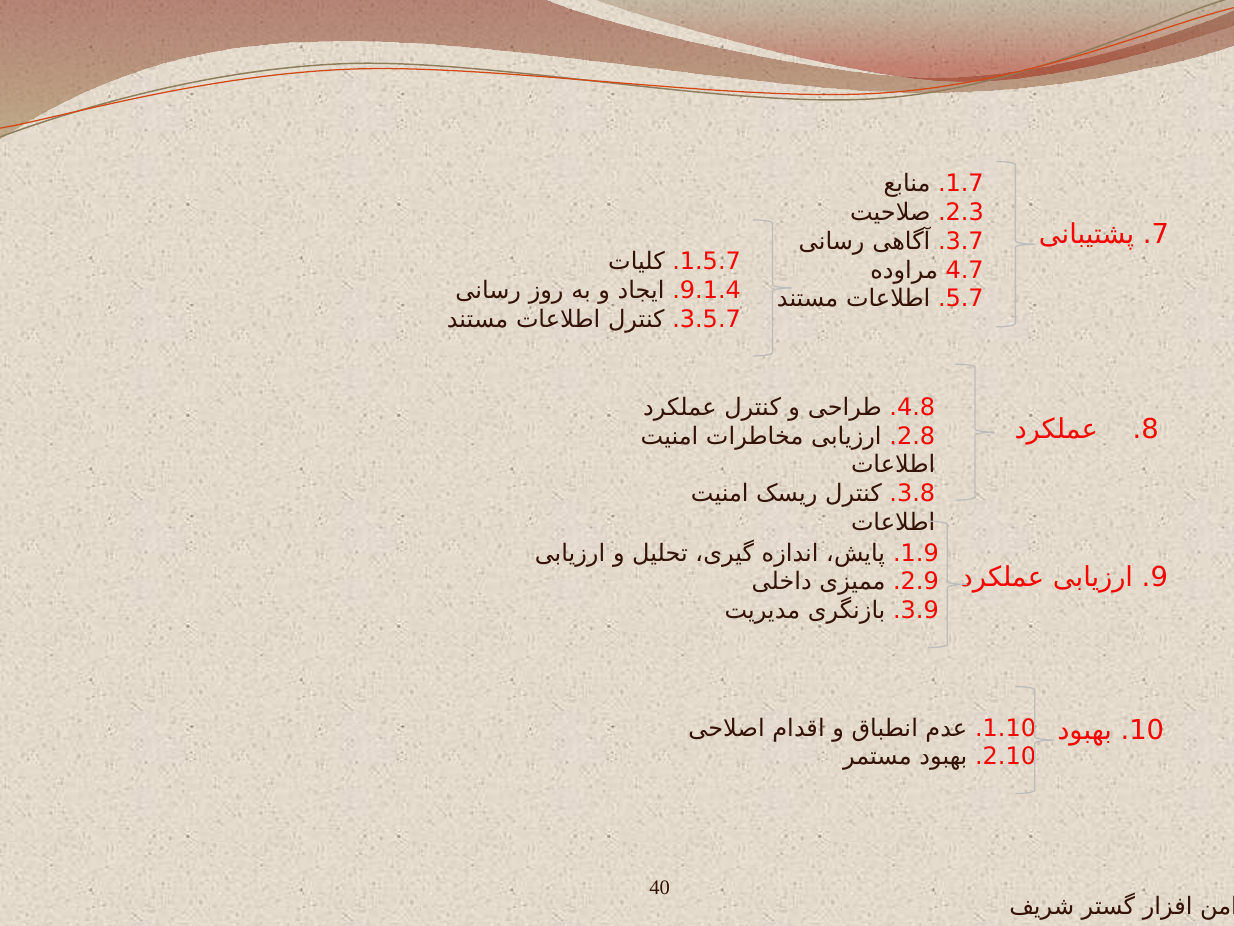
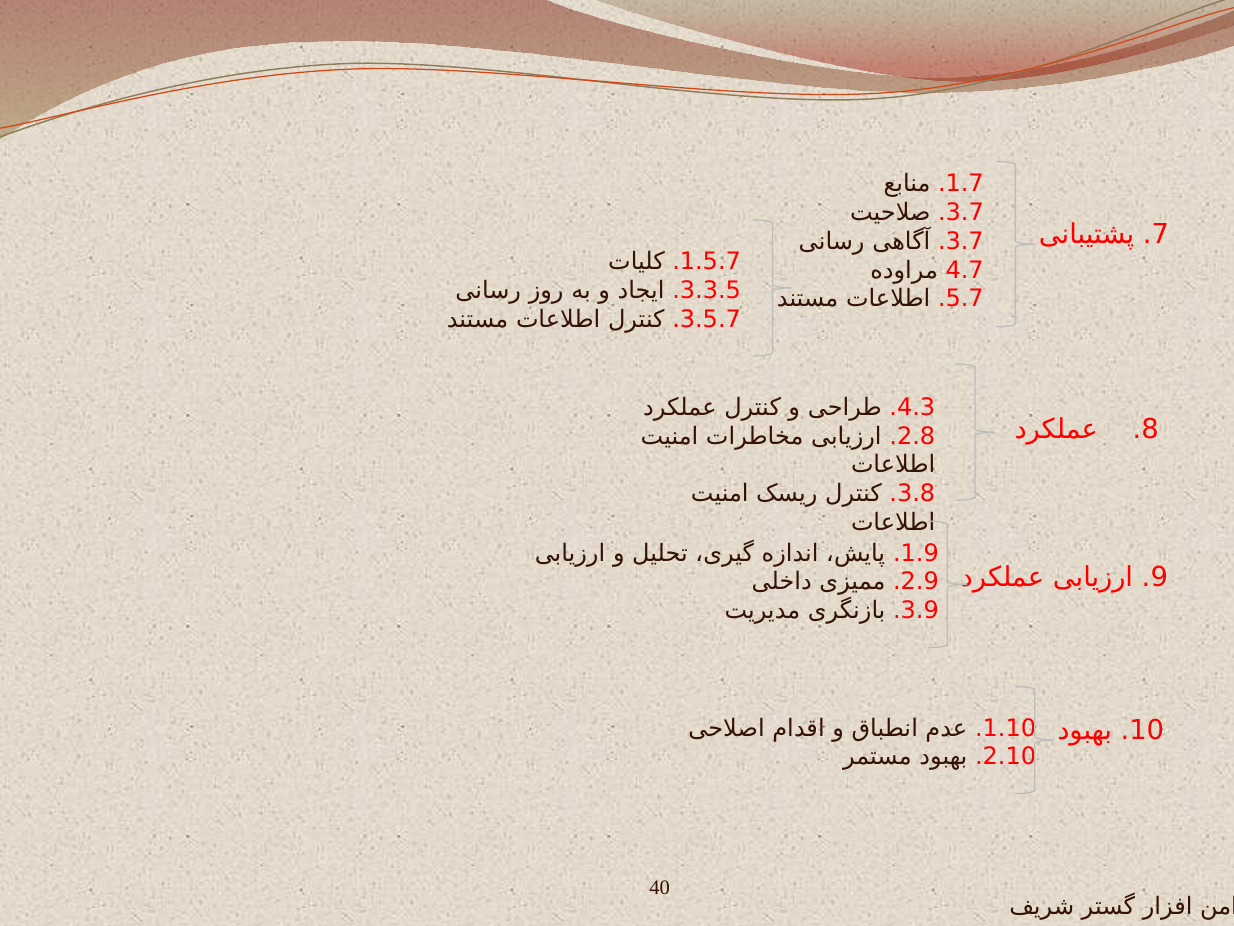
2.3: 2.3 -> 3.7 (965, 212)
9.1.4: 9.1.4 -> 3.3.5 (710, 290)
4.8: 4.8 -> 4.3 (916, 407)
